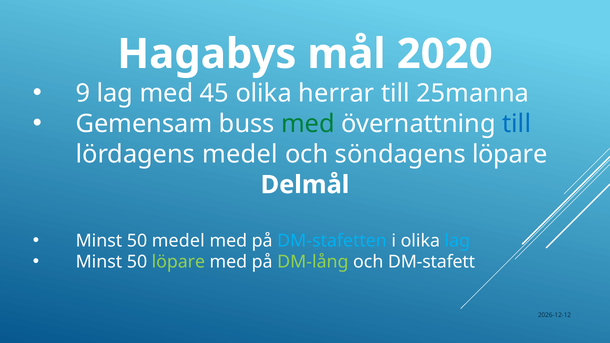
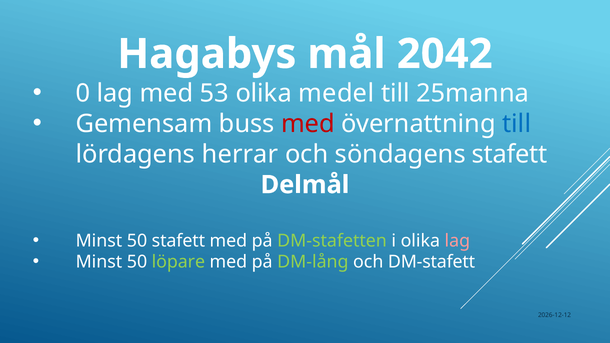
2020: 2020 -> 2042 (445, 54)
9: 9 -> 0 (83, 93)
45: 45 -> 53 (214, 93)
herrar: herrar -> medel (336, 93)
med colour: green -> red (308, 124)
lördagens medel: medel -> herrar (240, 154)
söndagens löpare: löpare -> stafett (510, 154)
50 medel: medel -> stafett (178, 241)
DM-stafetten colour: light blue -> light green (332, 241)
lag colour: light blue -> pink (457, 241)
